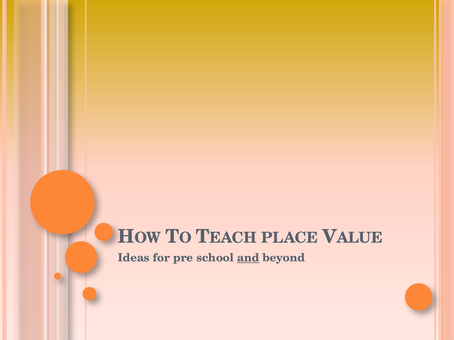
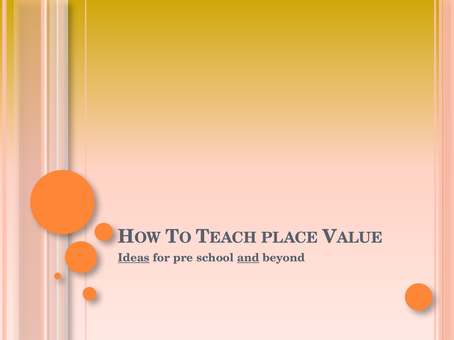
Ideas underline: none -> present (134, 258)
